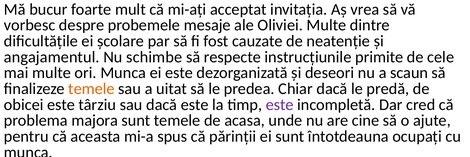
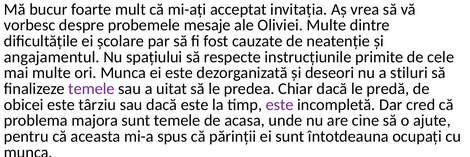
schimbe: schimbe -> spațiului (154, 57)
scaun: scaun -> stiluri (409, 73)
temele colour: orange -> purple (91, 89)
